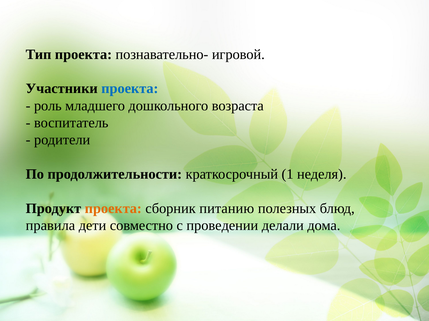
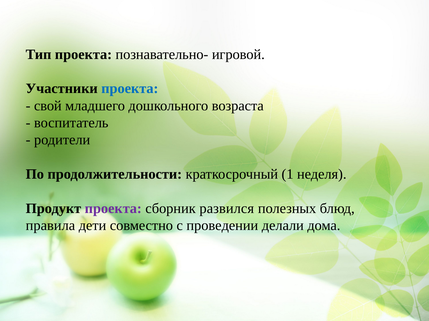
роль: роль -> свой (48, 106)
проекта colour: orange -> purple (113, 209)
питанию: питанию -> развился (227, 209)
